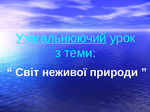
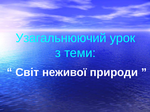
Узагальнюючий underline: present -> none (61, 38)
